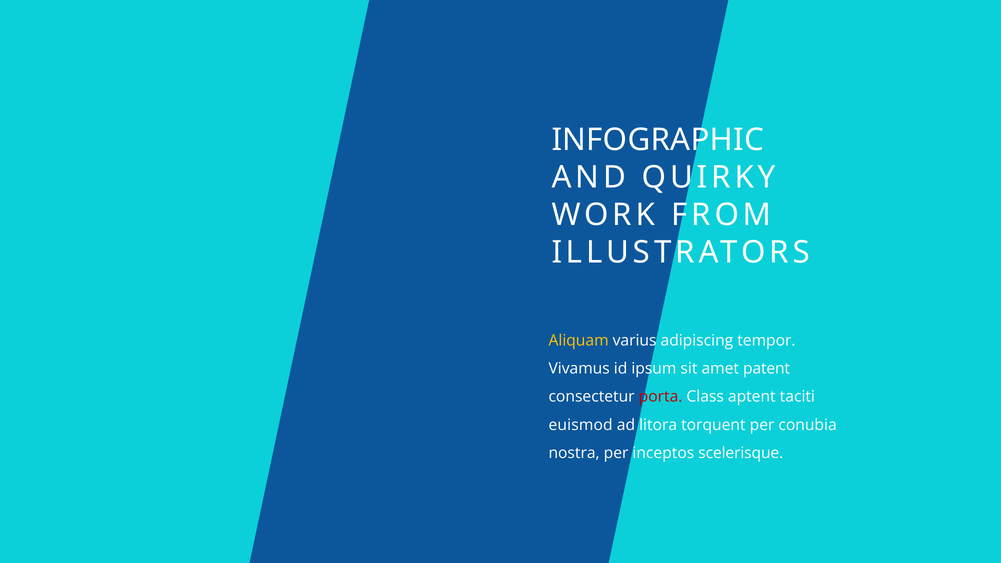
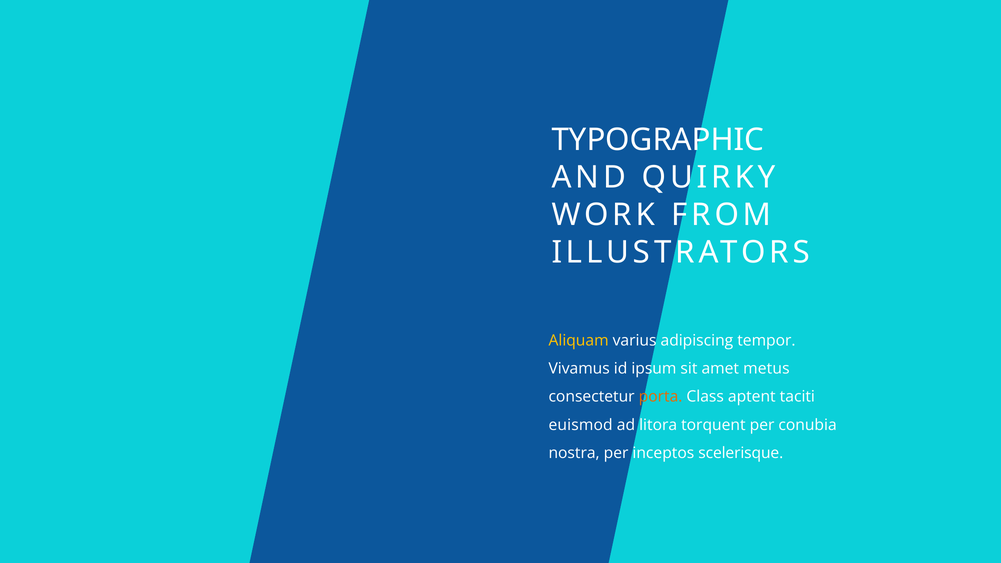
INFOGRAPHIC: INFOGRAPHIC -> TYPOGRAPHIC (658, 140)
patent: patent -> metus (766, 369)
porta colour: red -> orange (661, 397)
